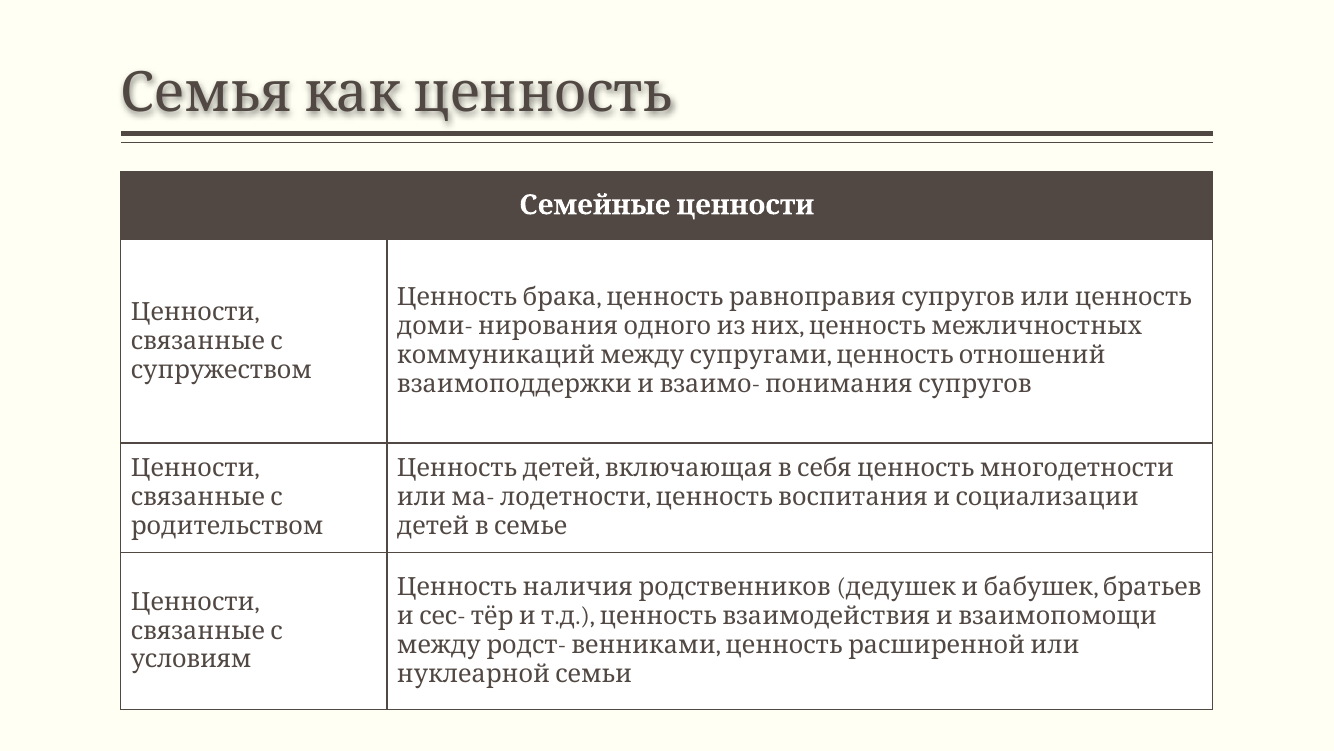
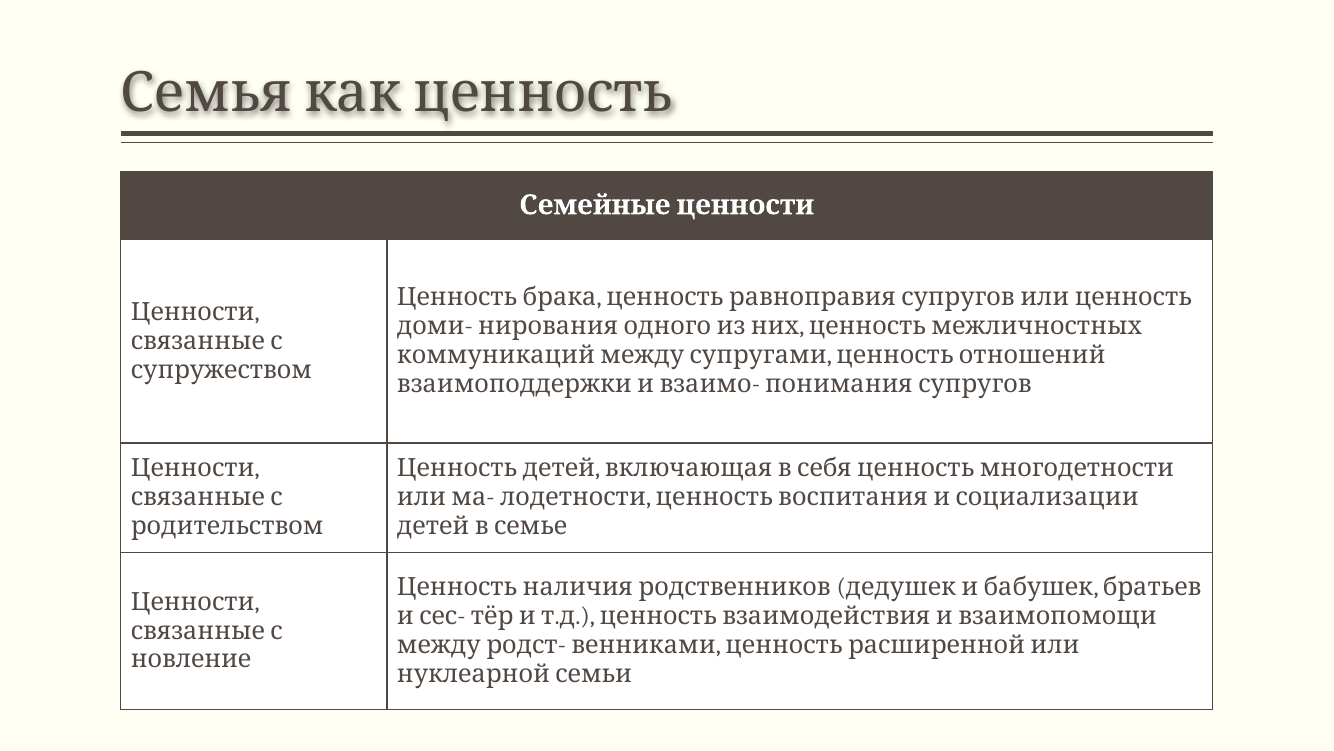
условиям: условиям -> новление (191, 659)
